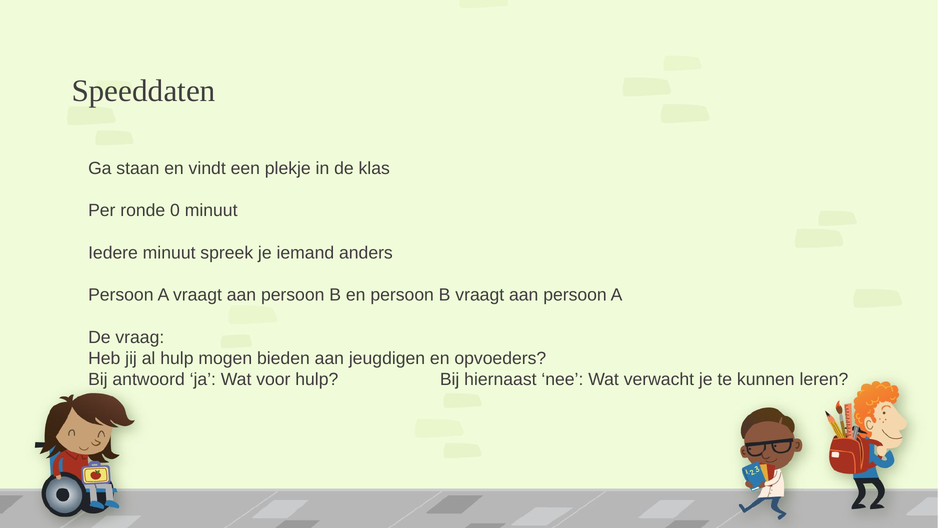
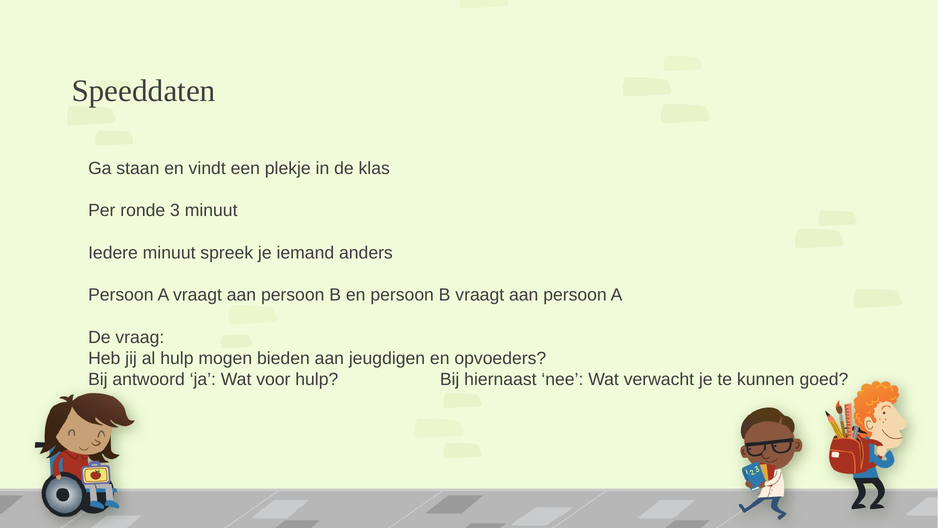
0: 0 -> 3 (175, 210)
leren: leren -> goed (824, 379)
